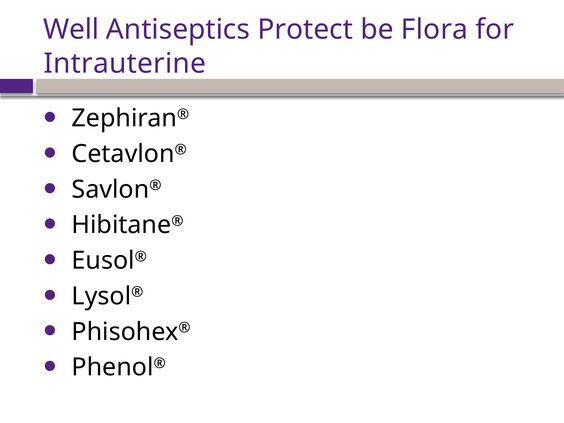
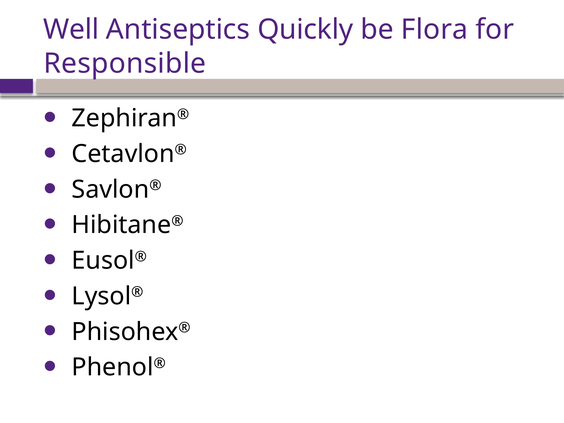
Protect: Protect -> Quickly (305, 30)
Intrauterine: Intrauterine -> Responsible (125, 64)
